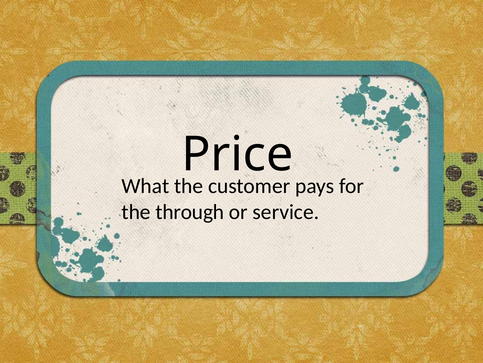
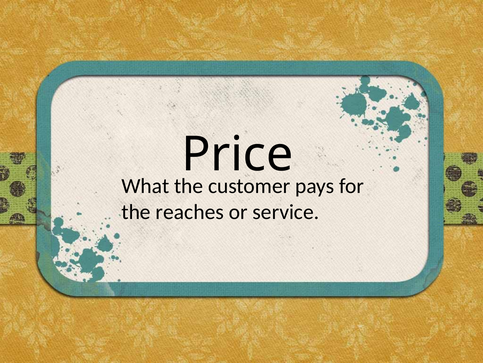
through: through -> reaches (190, 212)
